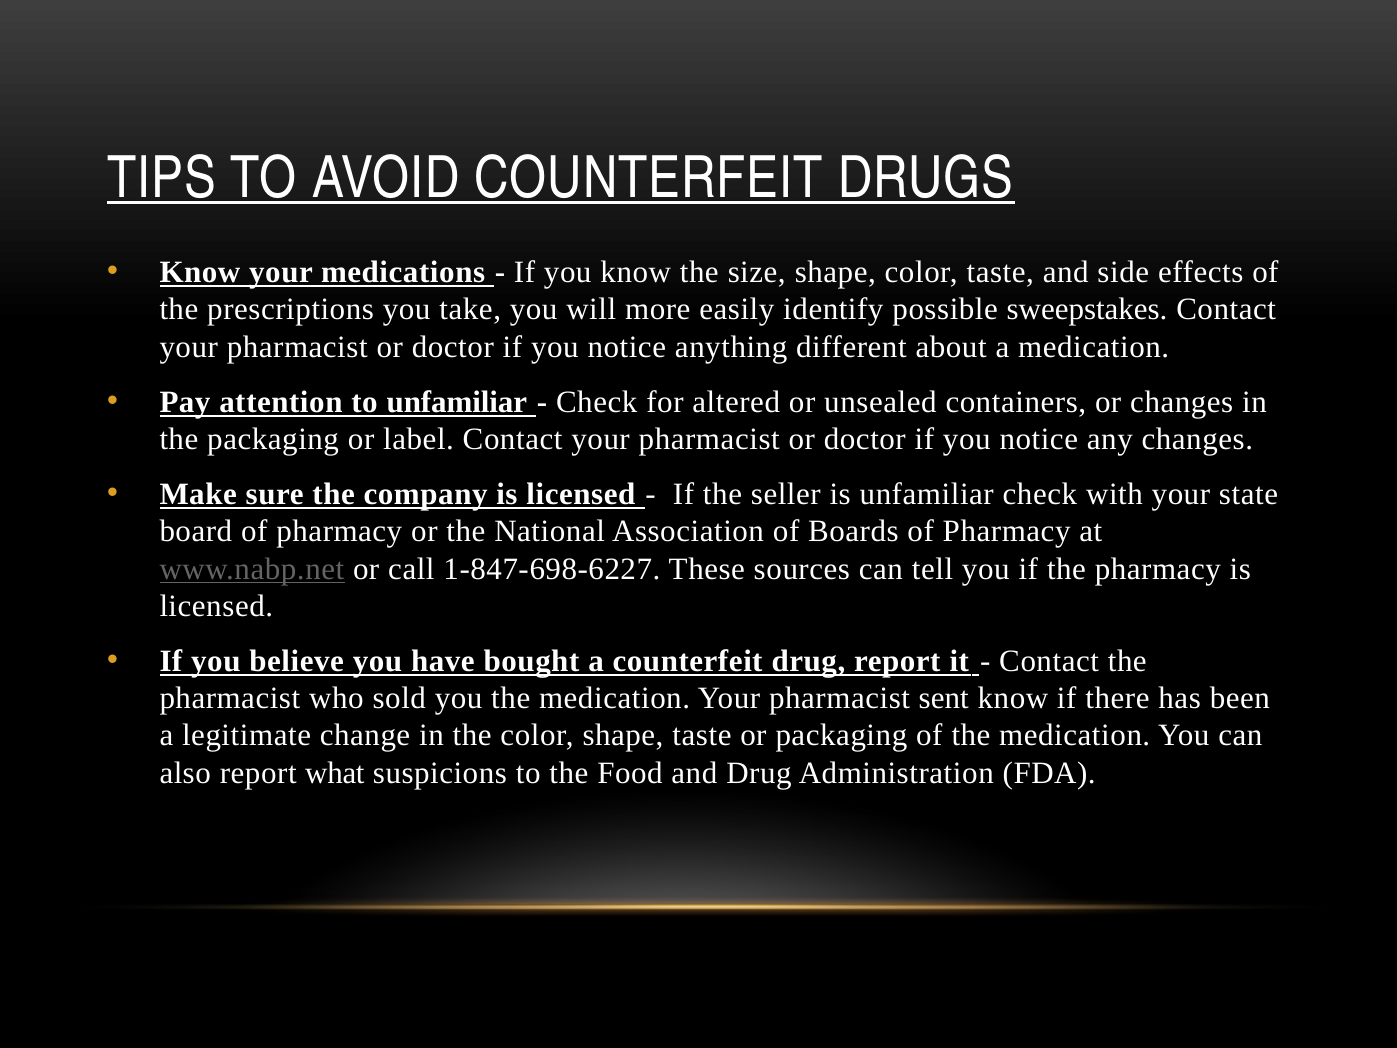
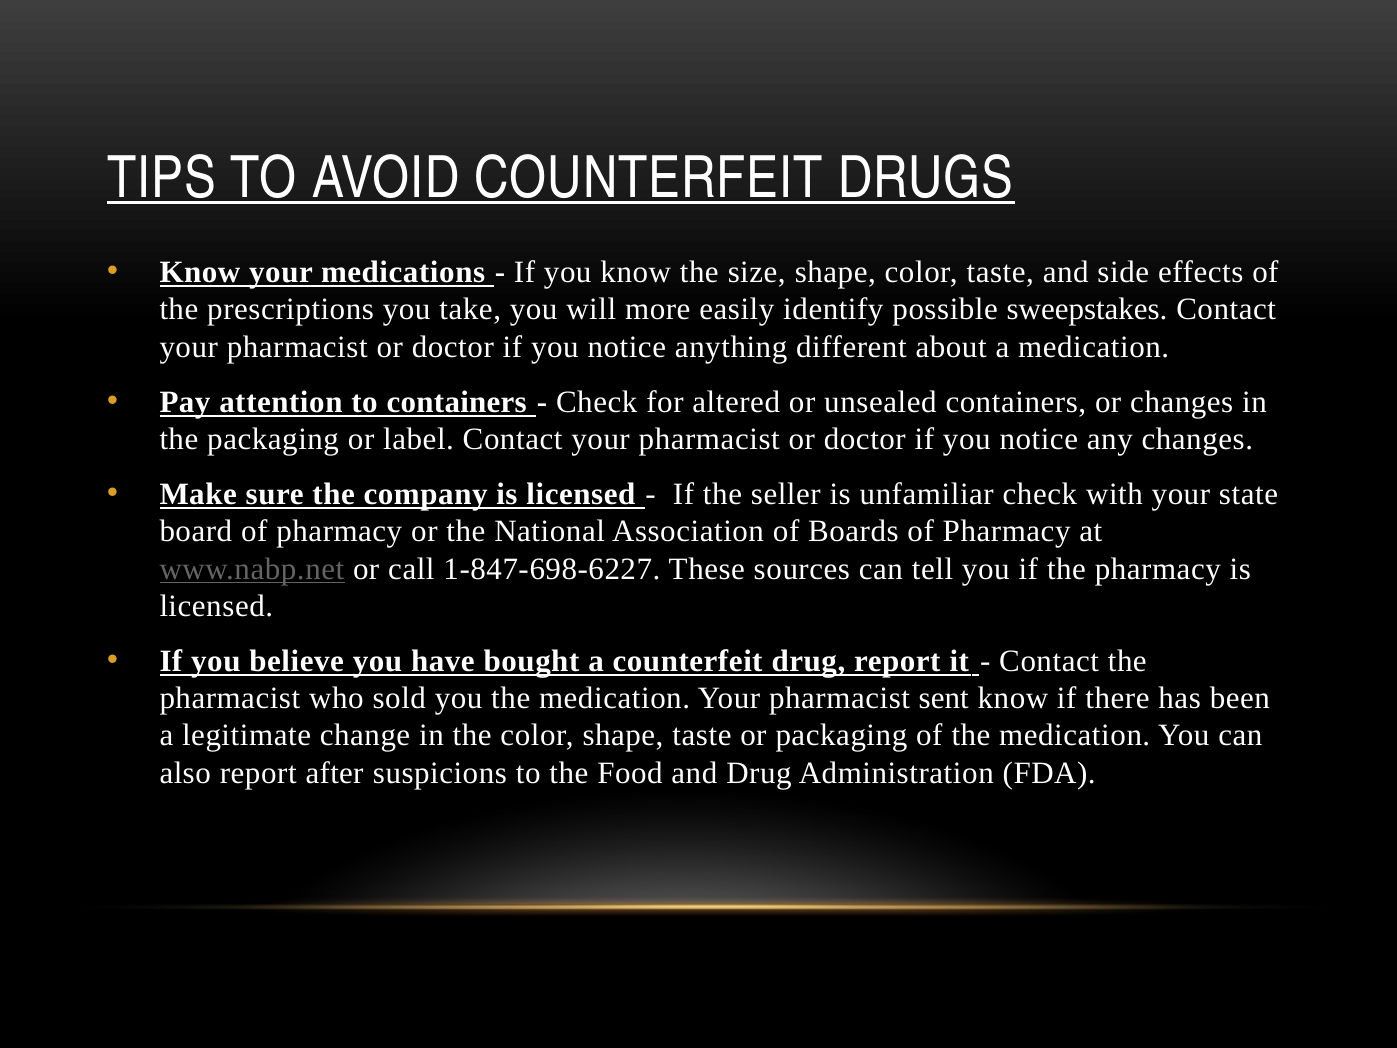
to unfamiliar: unfamiliar -> containers (457, 402)
what: what -> after (335, 773)
